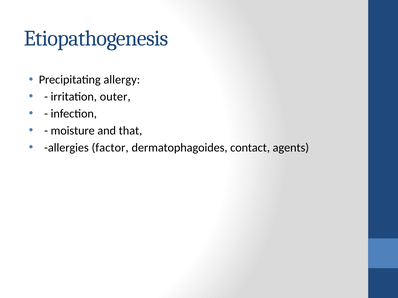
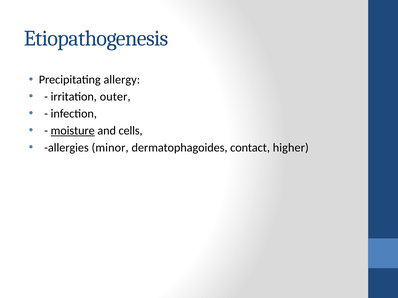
moisture underline: none -> present (73, 131)
that: that -> cells (131, 131)
factor: factor -> minor (110, 148)
agents: agents -> higher (291, 148)
